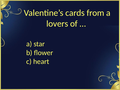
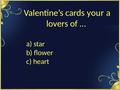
from: from -> your (95, 13)
